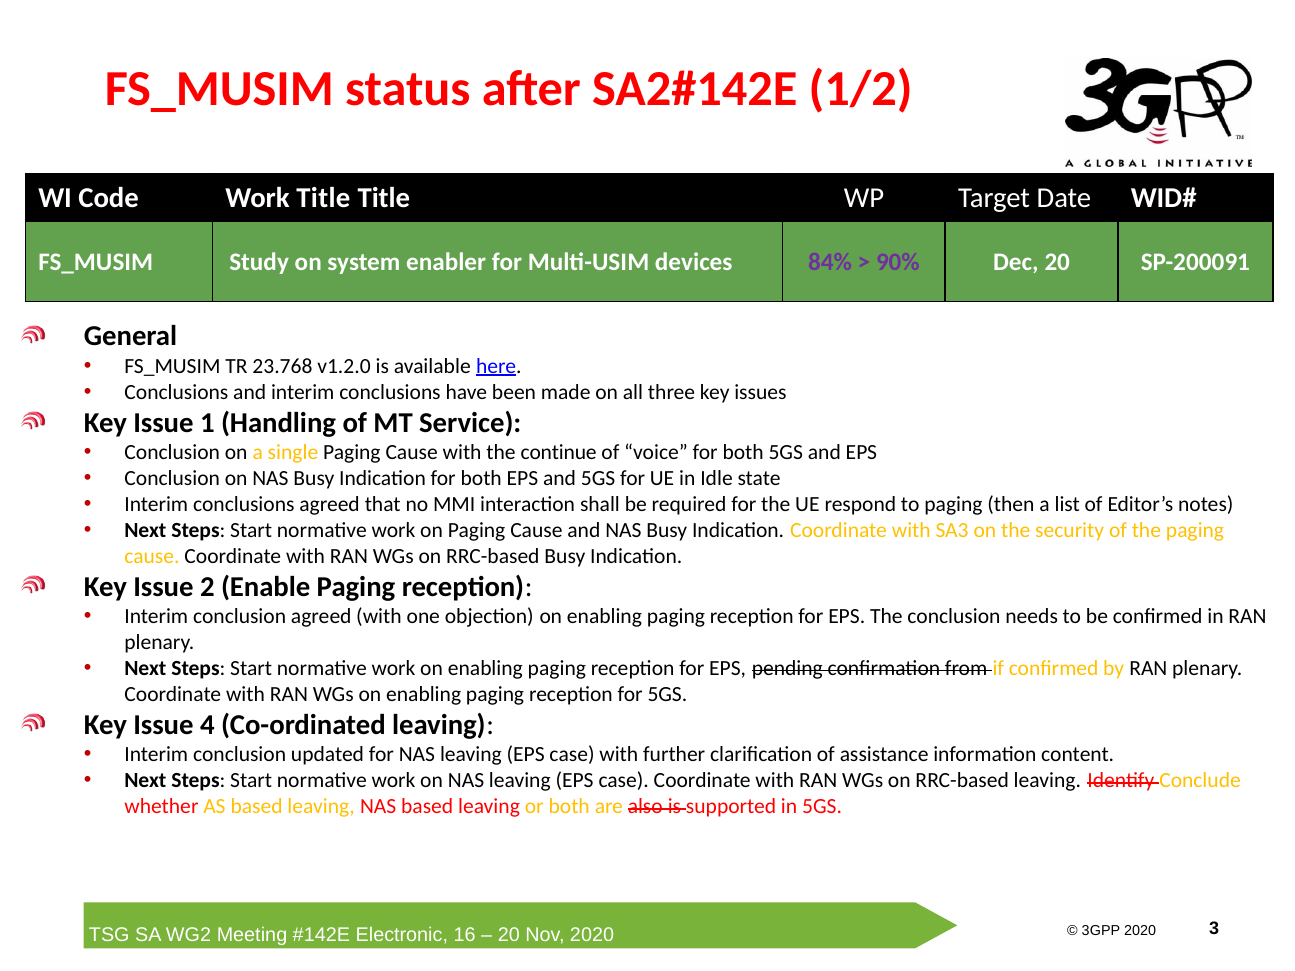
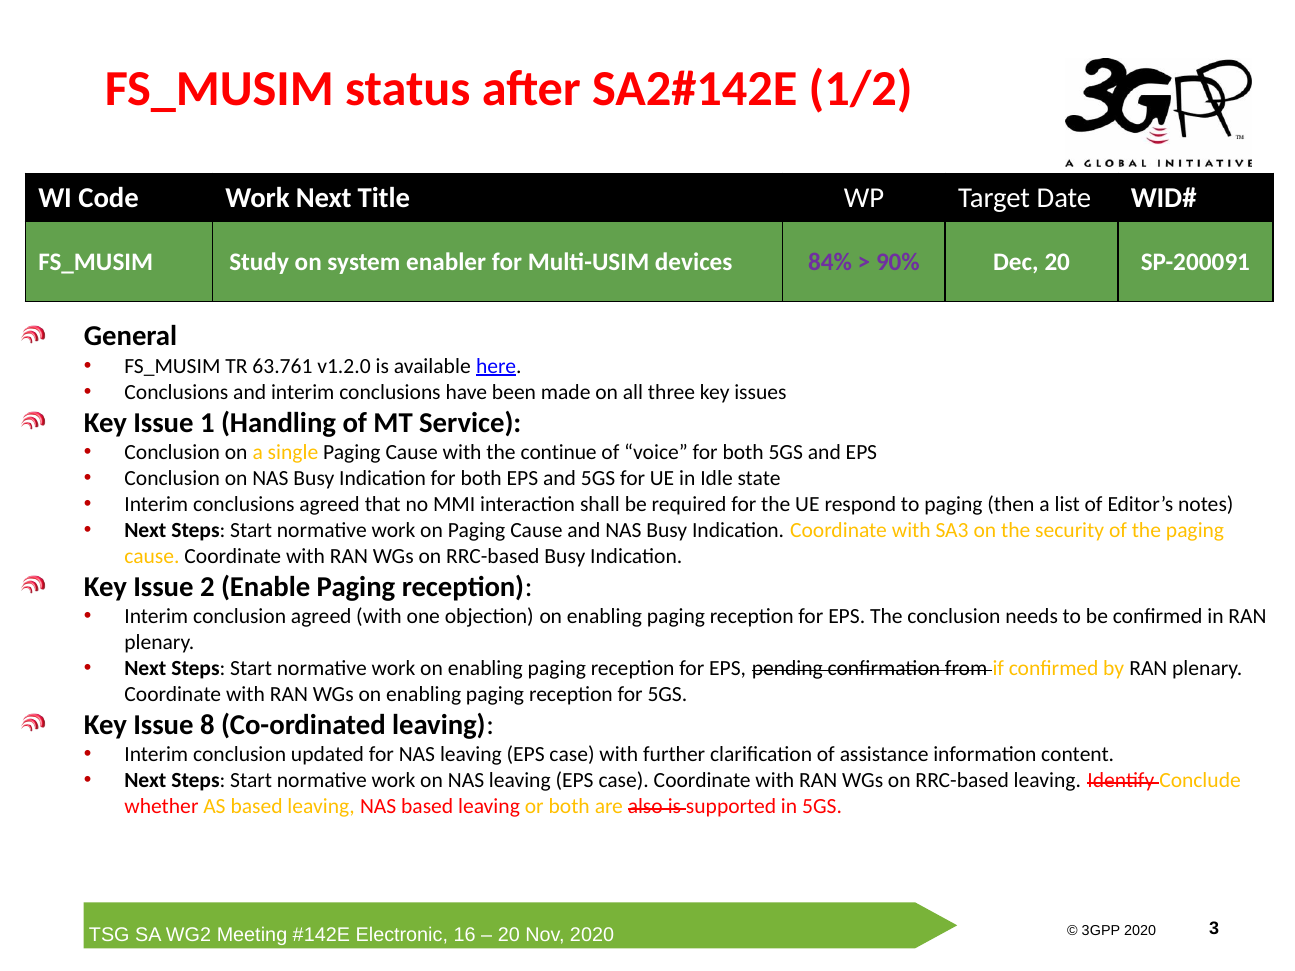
Work Title: Title -> Next (324, 198)
23.768: 23.768 -> 63.761 (282, 366)
4: 4 -> 8 (207, 725)
